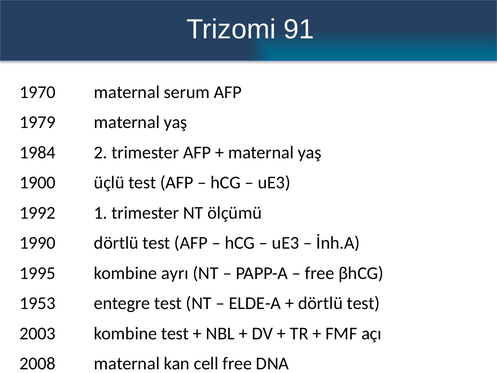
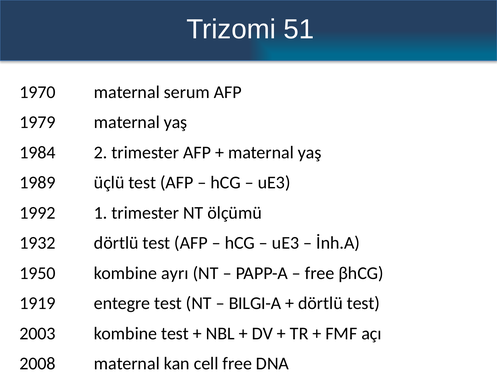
91: 91 -> 51 (299, 29)
1900: 1900 -> 1989 (38, 183)
1990: 1990 -> 1932 (38, 243)
1995: 1995 -> 1950 (38, 273)
1953: 1953 -> 1919 (38, 303)
ELDE-A: ELDE-A -> BILGI-A (255, 303)
